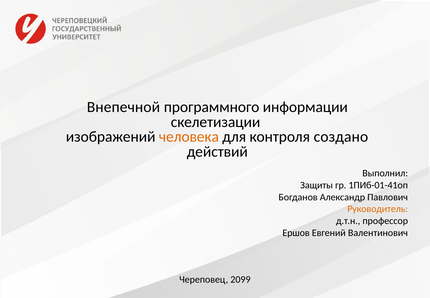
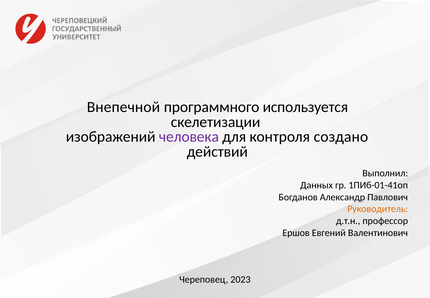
информации: информации -> используется (305, 107)
человека colour: orange -> purple (189, 137)
Защиты: Защиты -> Данных (317, 185)
2099: 2099 -> 2023 (240, 279)
